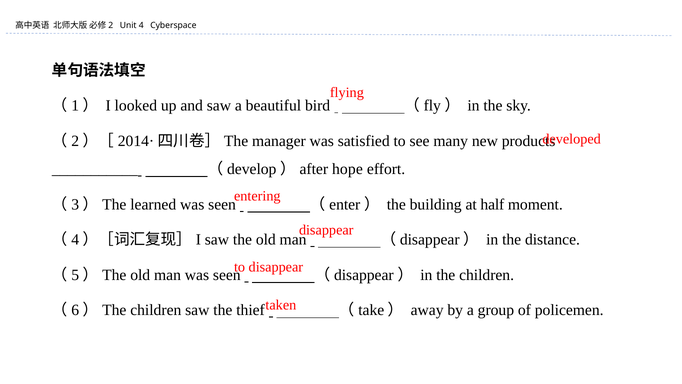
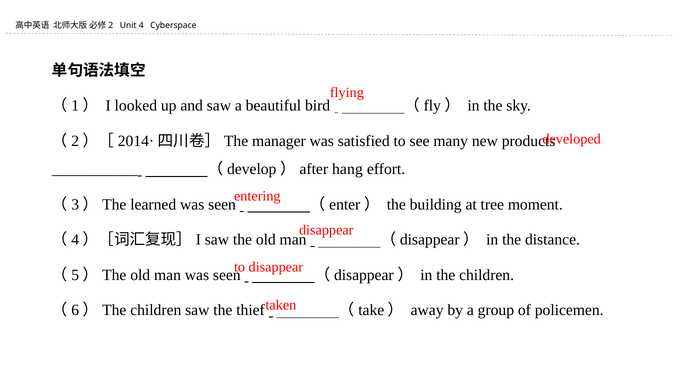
hope: hope -> hang (347, 169)
half: half -> tree (492, 204)
